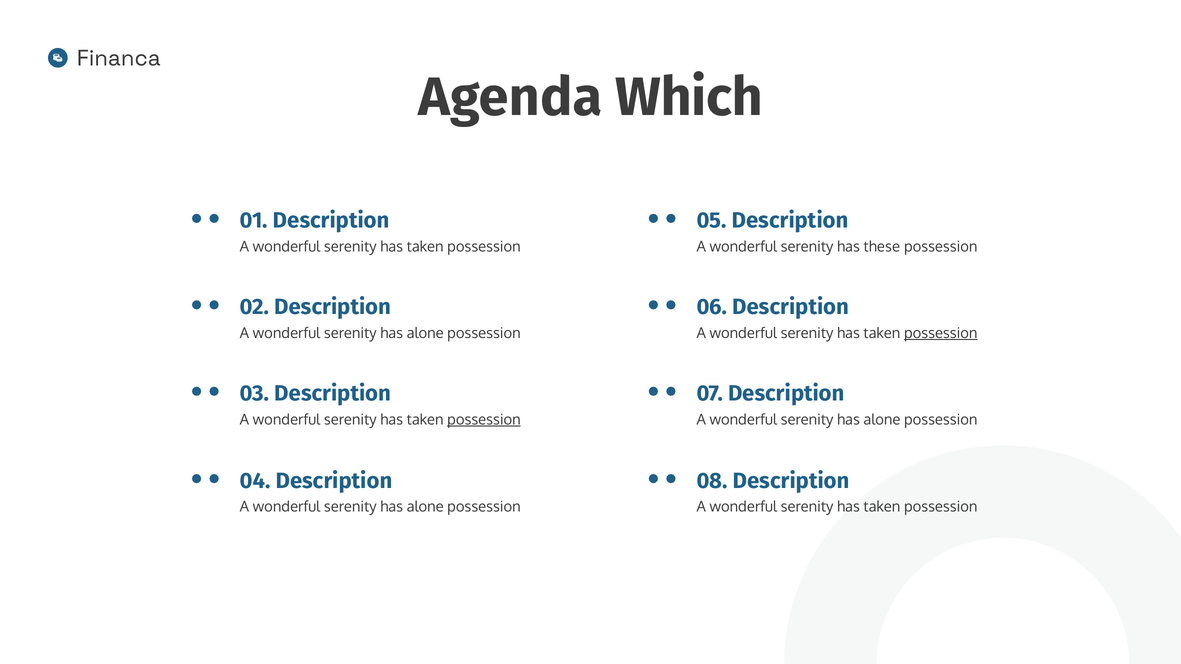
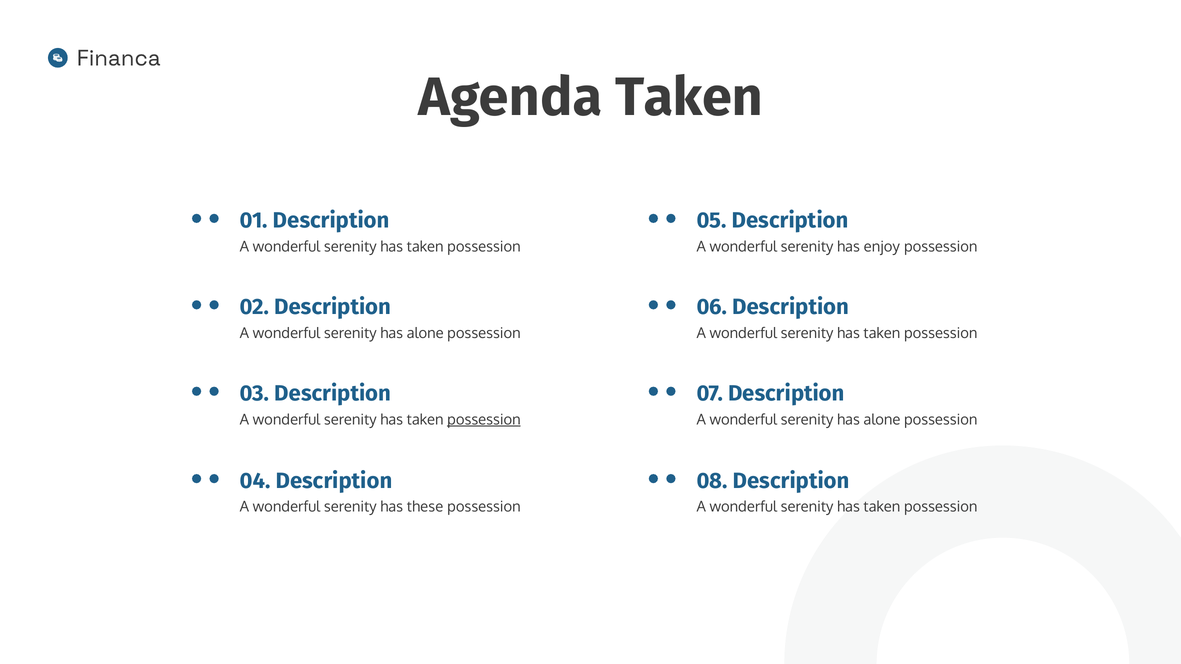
Agenda Which: Which -> Taken (689, 97)
these: these -> enjoy (882, 247)
possession underline: present -> none (941, 333)
alone: alone -> these (425, 507)
